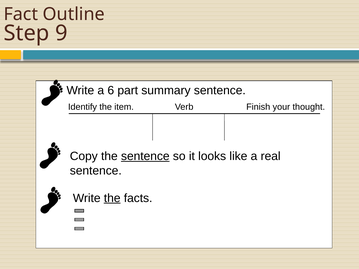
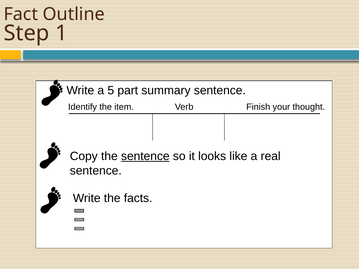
9: 9 -> 1 (61, 33)
6: 6 -> 5 (111, 91)
the underline: present -> none (112, 198)
